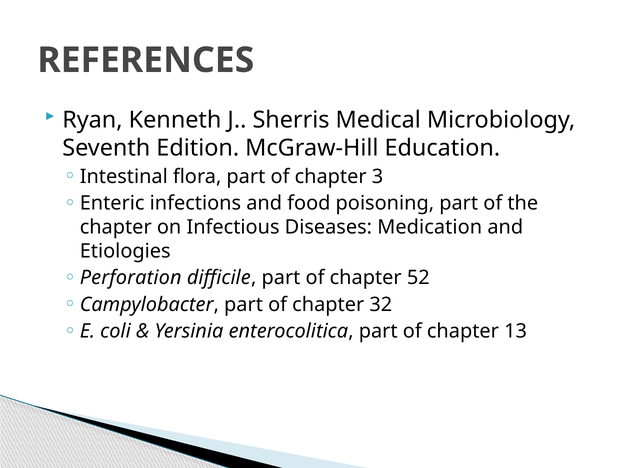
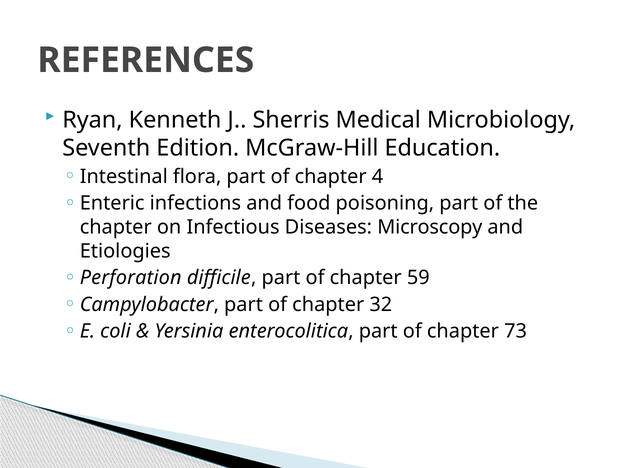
3: 3 -> 4 (378, 177)
Medication: Medication -> Microscopy (430, 227)
52: 52 -> 59 (418, 278)
13: 13 -> 73 (516, 331)
